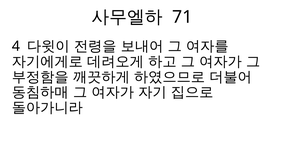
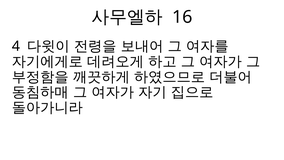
71: 71 -> 16 (182, 17)
